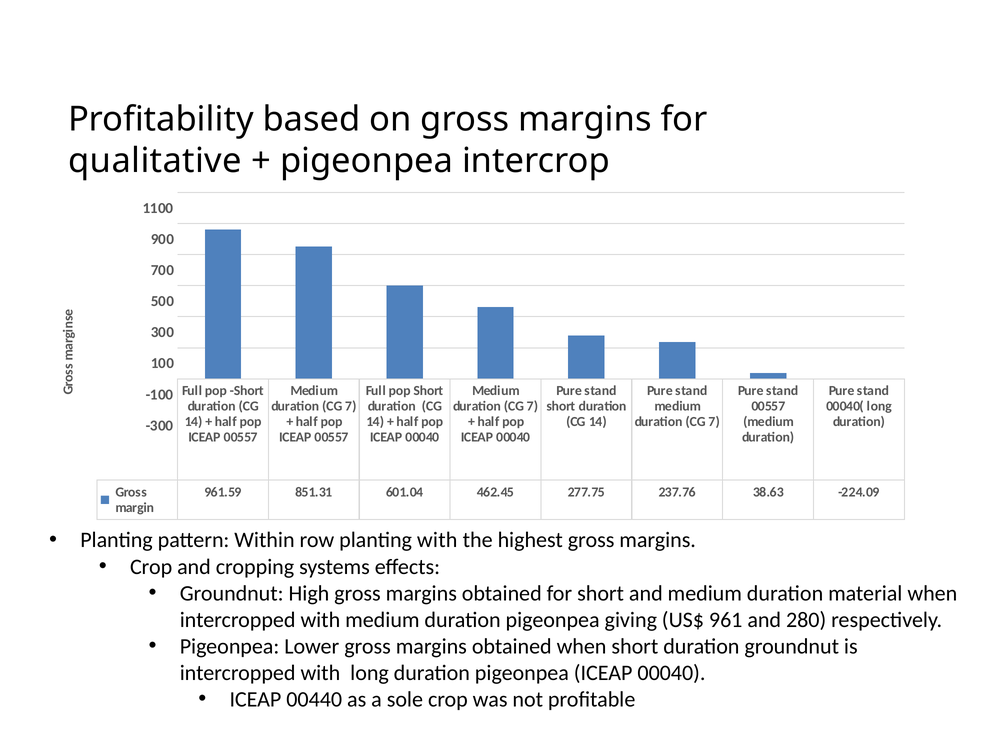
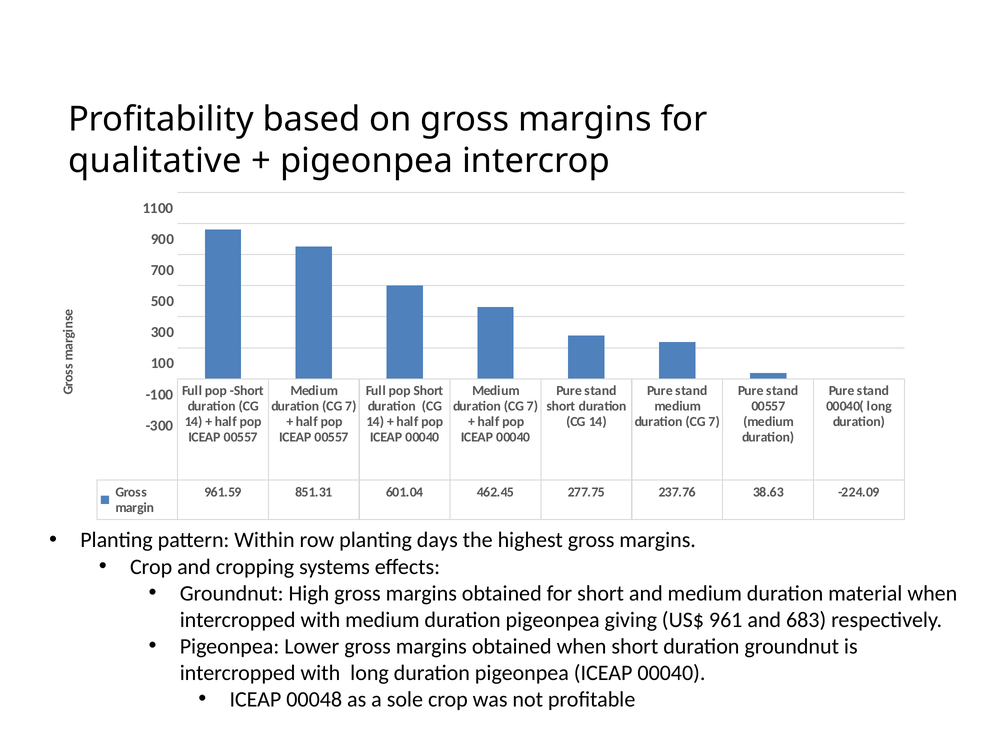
planting with: with -> days (437, 540)
280: 280 -> 683 (806, 620)
00440: 00440 -> 00048 (314, 700)
